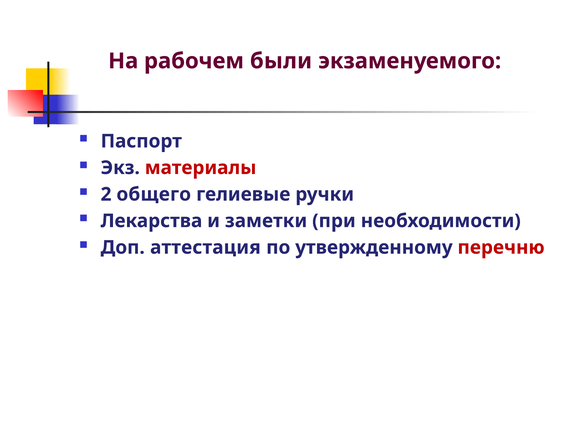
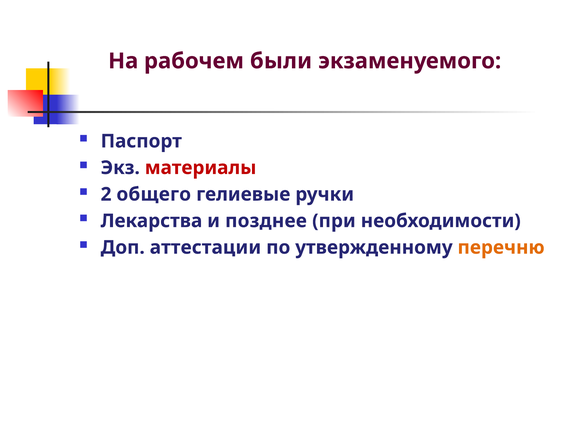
заметки: заметки -> позднее (266, 221)
аттестация: аттестация -> аттестации (205, 247)
перечню colour: red -> orange (501, 247)
